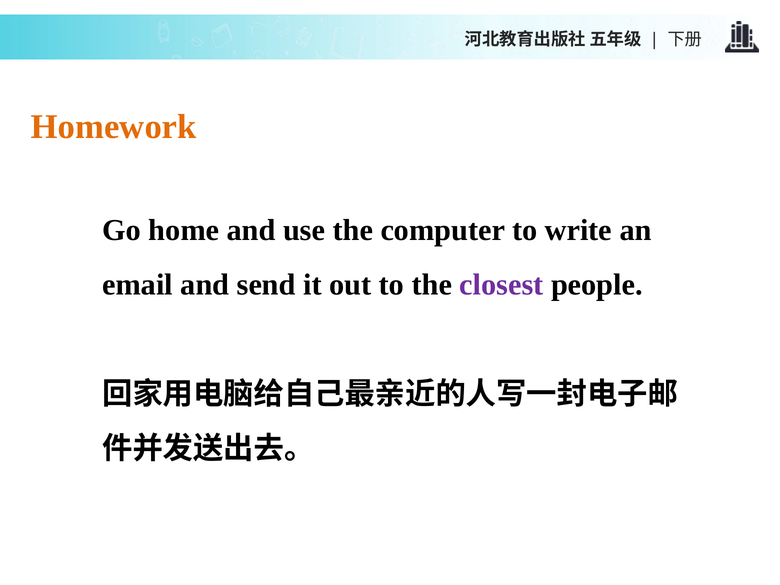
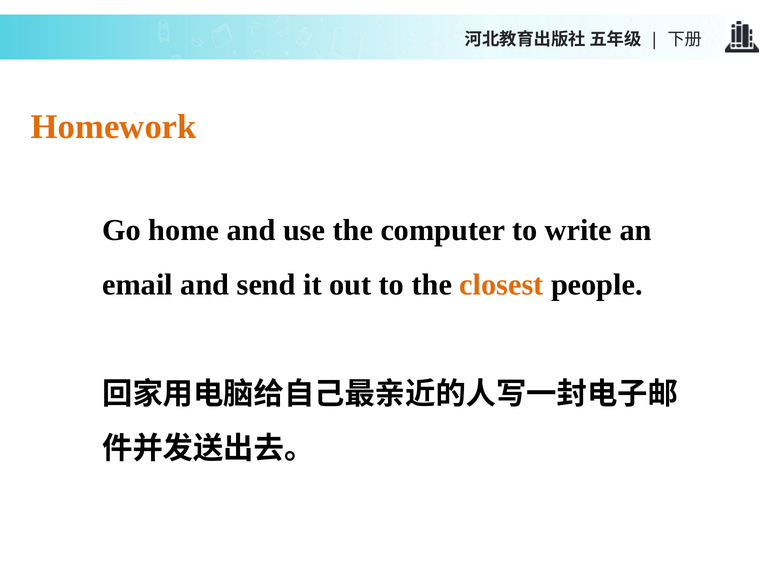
closest colour: purple -> orange (502, 285)
